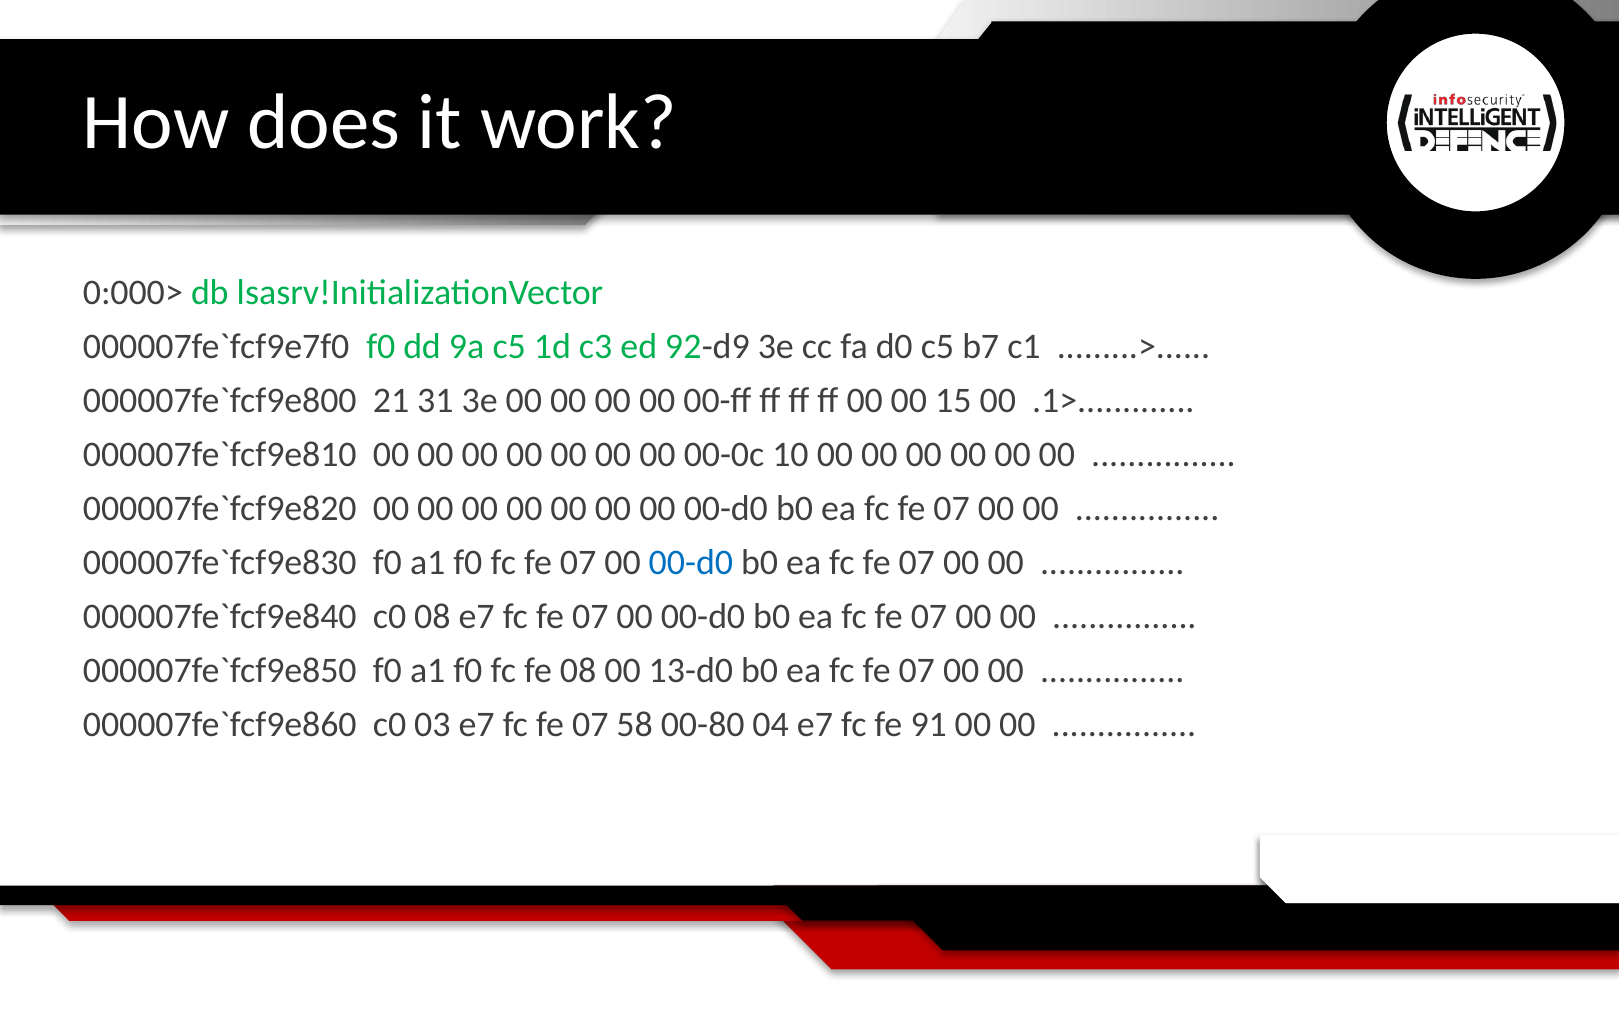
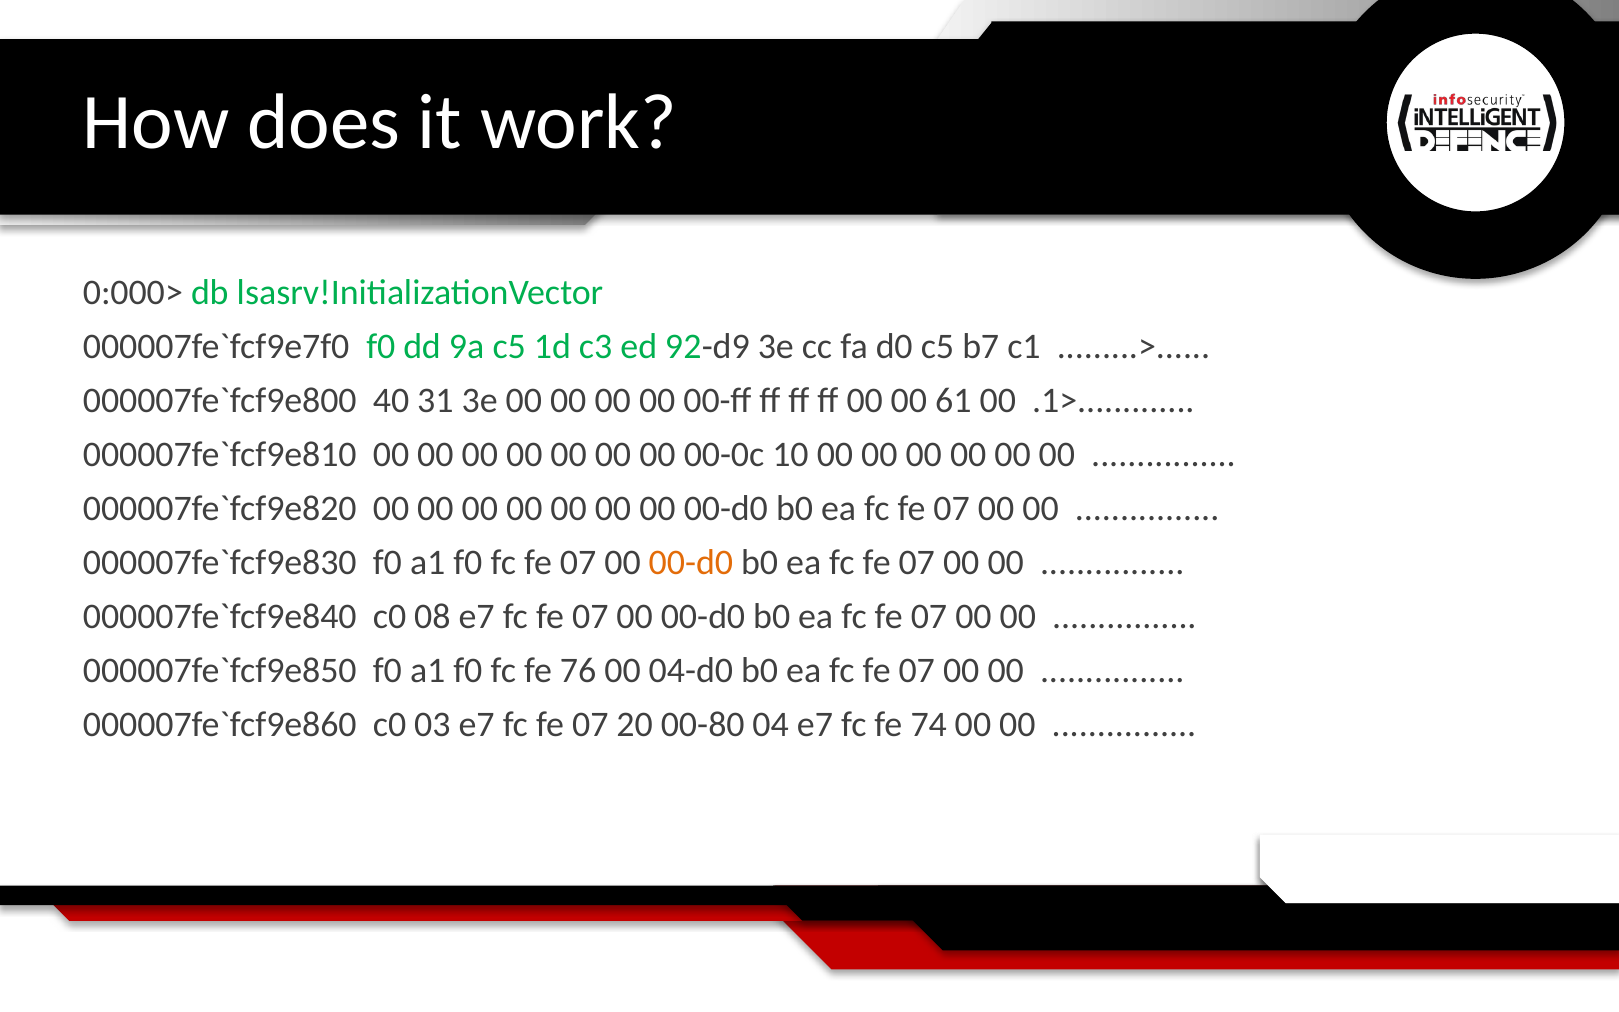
21: 21 -> 40 (391, 401)
15: 15 -> 61 (953, 401)
00-d0 colour: blue -> orange (691, 563)
fe 08: 08 -> 76 (578, 671)
13-d0: 13-d0 -> 04-d0 (691, 671)
58: 58 -> 20 (635, 725)
91: 91 -> 74 (929, 725)
